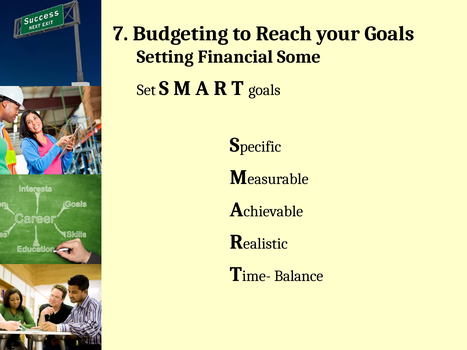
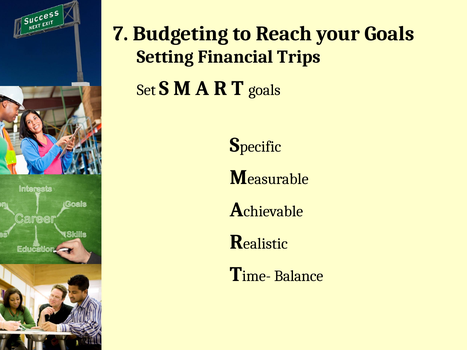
Some: Some -> Trips (299, 57)
